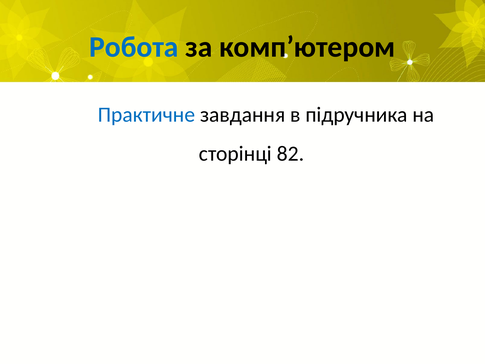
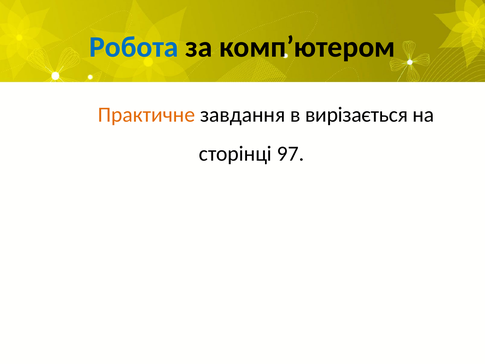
Практичне colour: blue -> orange (147, 115)
підручника: підручника -> вирізається (357, 115)
82: 82 -> 97 (290, 153)
